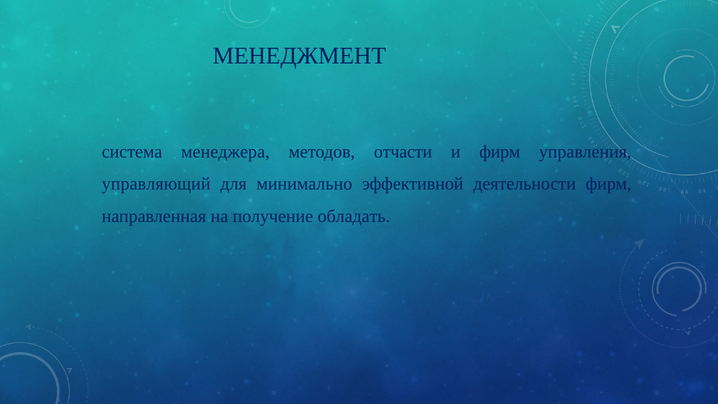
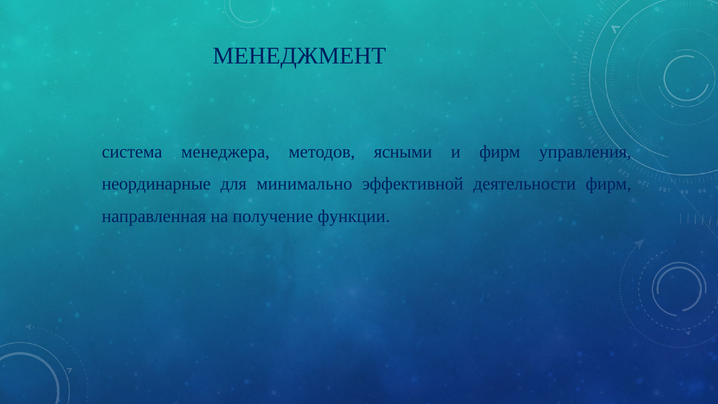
отчасти: отчасти -> ясными (403, 152)
управляющий: управляющий -> неординарные (156, 184)
обладать: обладать -> функции (354, 216)
